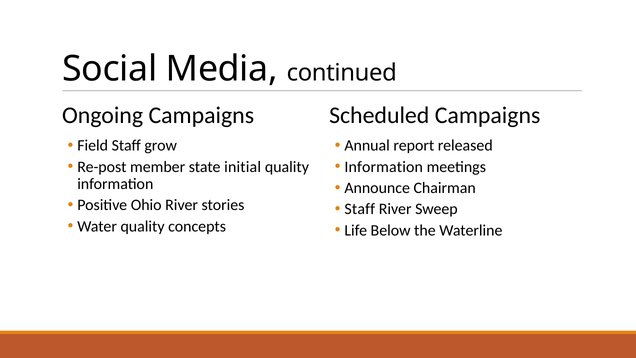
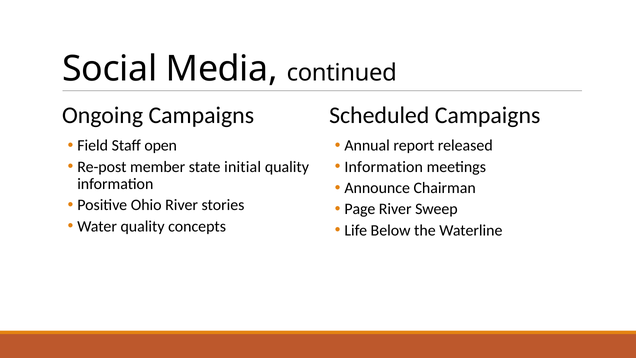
grow: grow -> open (161, 146)
Staff: Staff -> Page (360, 209)
